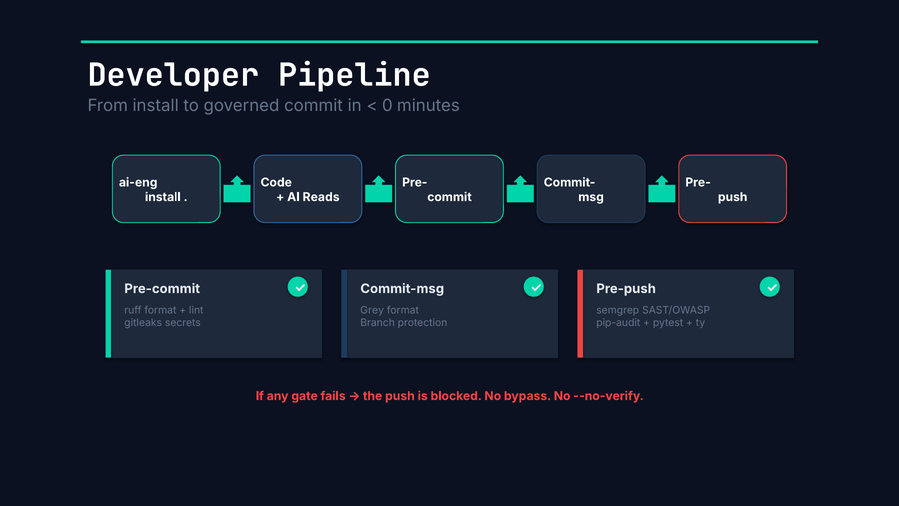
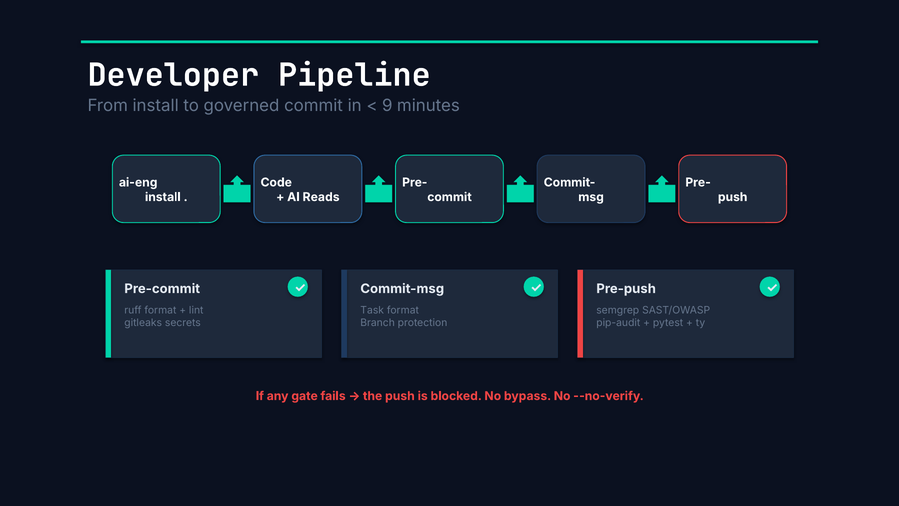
0: 0 -> 9 (387, 106)
Grey: Grey -> Task (372, 310)
